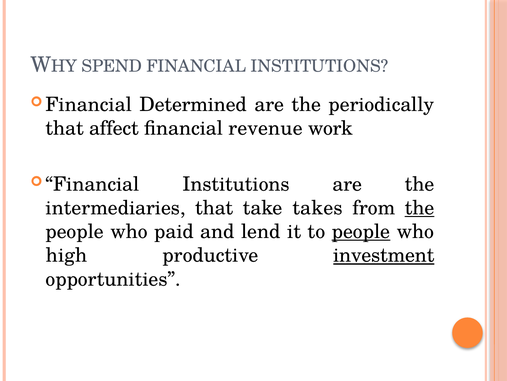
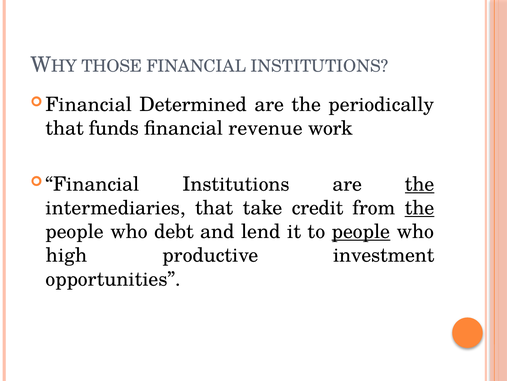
SPEND: SPEND -> THOSE (112, 66)
affect: affect -> funds (114, 128)
the underline: none -> present (420, 184)
takes: takes -> credit (318, 208)
paid: paid -> debt (174, 231)
investment underline: present -> none (384, 255)
